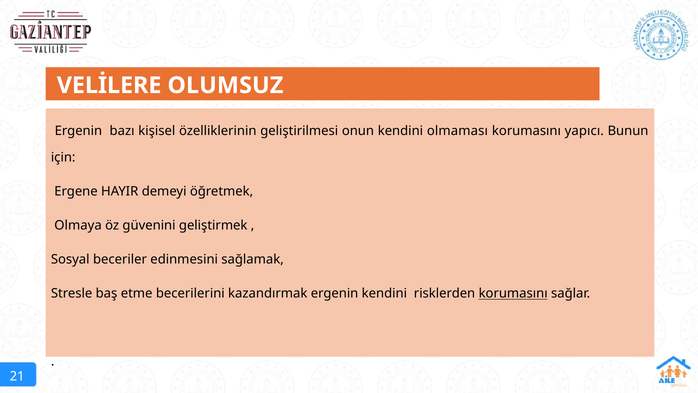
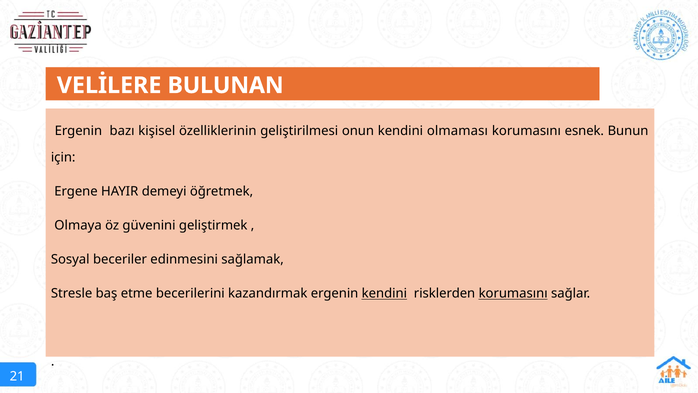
OLUMSUZ: OLUMSUZ -> BULUNAN (226, 85)
yapıcı: yapıcı -> esnek (584, 131)
kendini underline: none -> present (384, 293)
